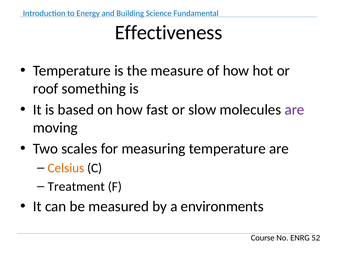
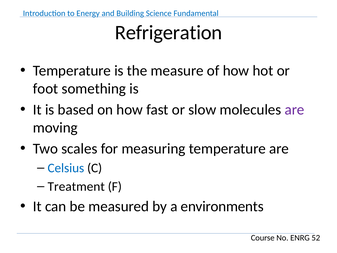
Effectiveness: Effectiveness -> Refrigeration (169, 33)
roof: roof -> foot (46, 89)
Celsius colour: orange -> blue (66, 168)
